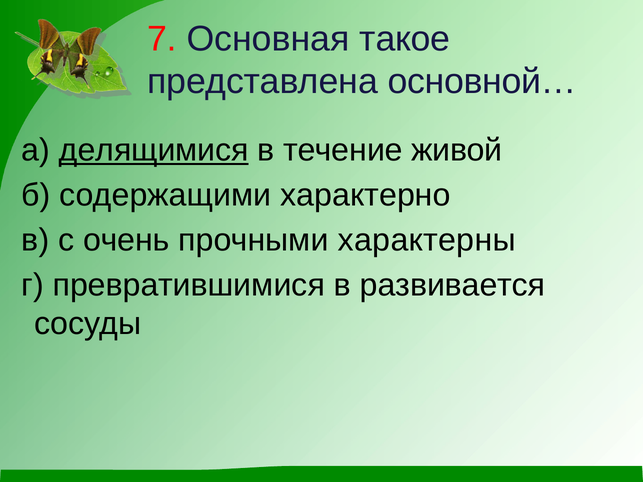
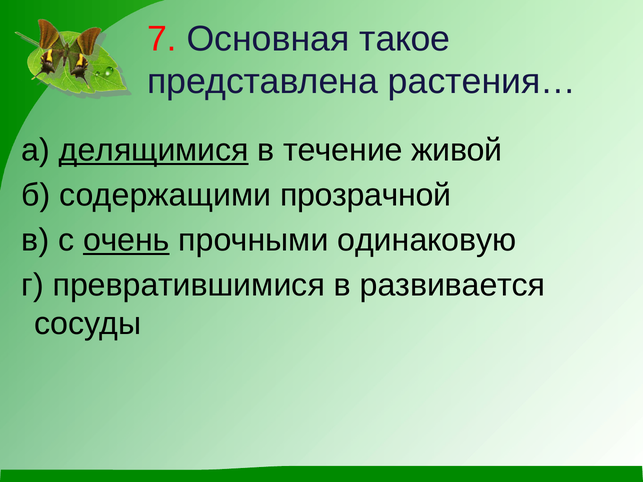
основной…: основной… -> растения… (482, 82)
характерно: характерно -> прозрачной (366, 195)
очень underline: none -> present (126, 240)
характерны: характерны -> одинаковую (427, 240)
